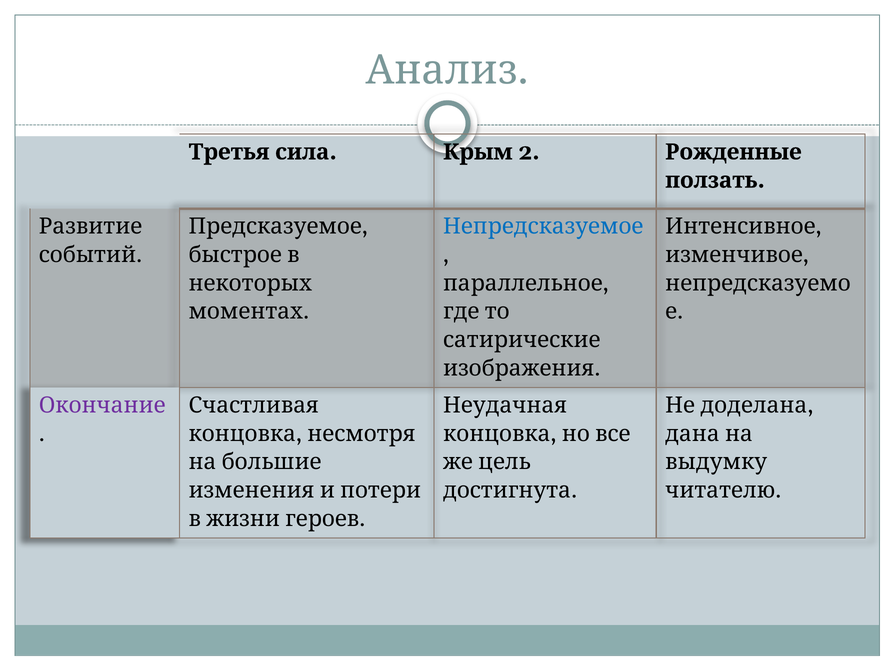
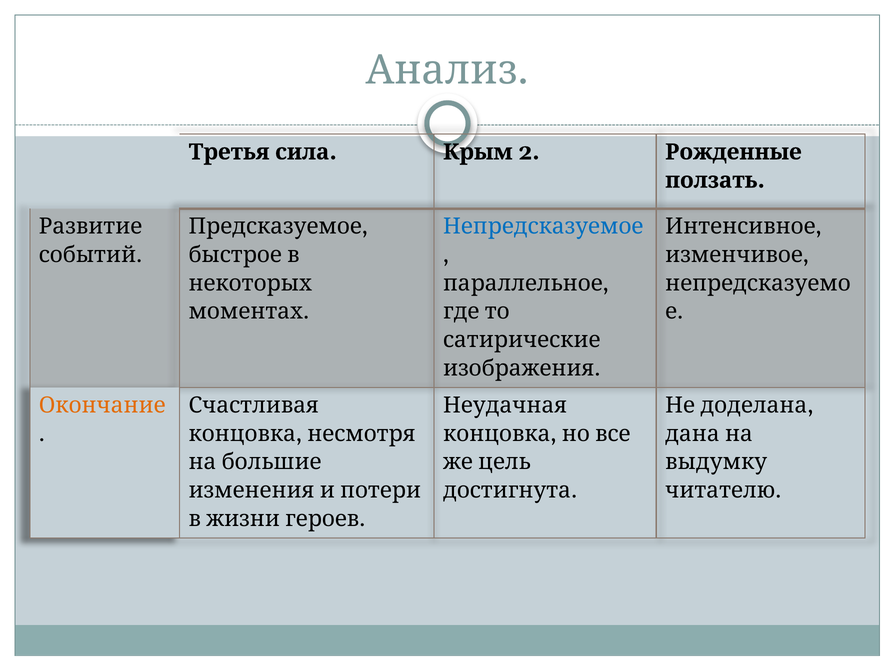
Окончание colour: purple -> orange (102, 406)
